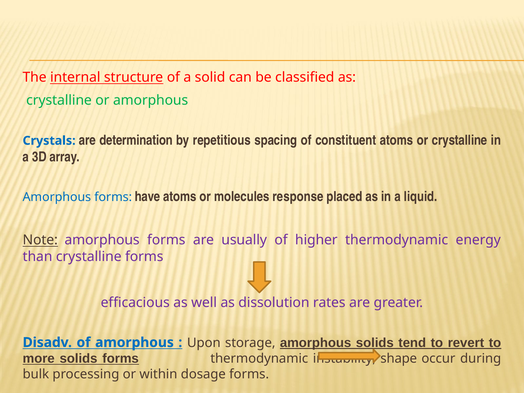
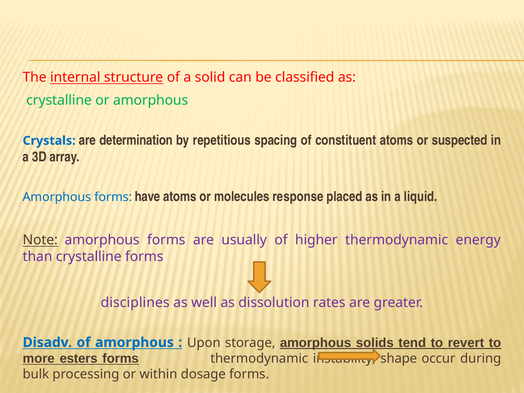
or crystalline: crystalline -> suspected (460, 140)
efficacious: efficacious -> disciplines (135, 303)
more solids: solids -> esters (79, 359)
